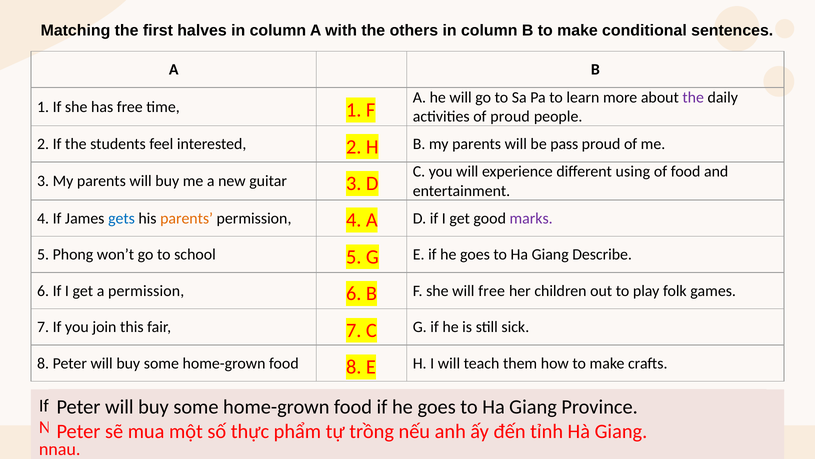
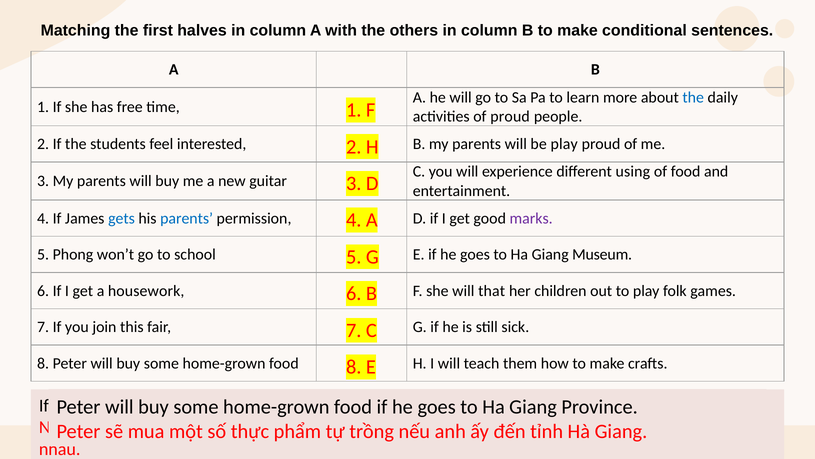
the colour: purple -> blue (693, 97)
be pass: pass -> play (564, 144)
parents colour: orange -> blue (187, 218)
Describe: Describe -> Museum (602, 254)
a permission: permission -> housework (146, 290)
will free: free -> that (492, 290)
